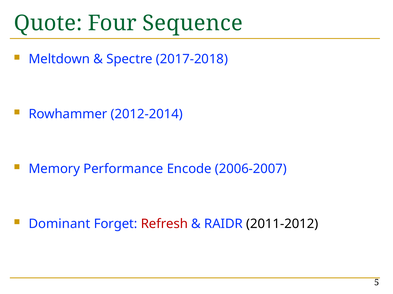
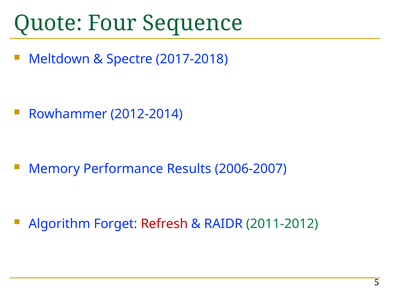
Encode: Encode -> Results (189, 169)
Dominant: Dominant -> Algorithm (59, 224)
2011-2012 colour: black -> green (282, 224)
